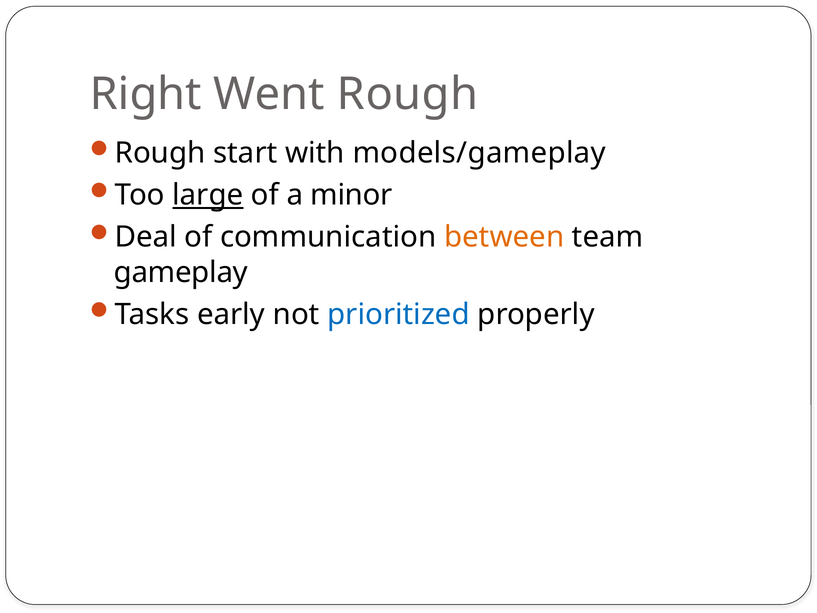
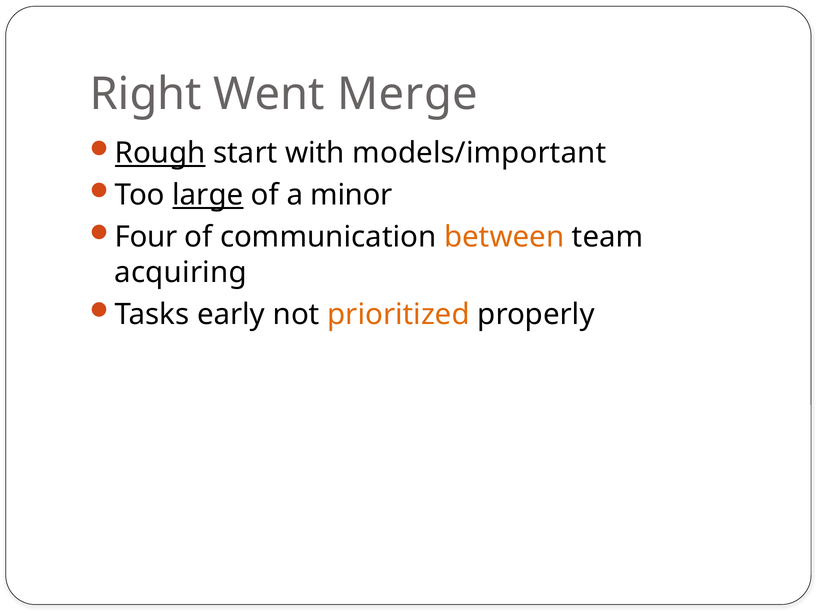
Went Rough: Rough -> Merge (408, 94)
Rough underline: none -> present (160, 153)
models/gameplay: models/gameplay -> models/important (479, 153)
Deal: Deal -> Four (146, 237)
gameplay: gameplay -> acquiring (181, 272)
prioritized colour: blue -> orange (398, 314)
